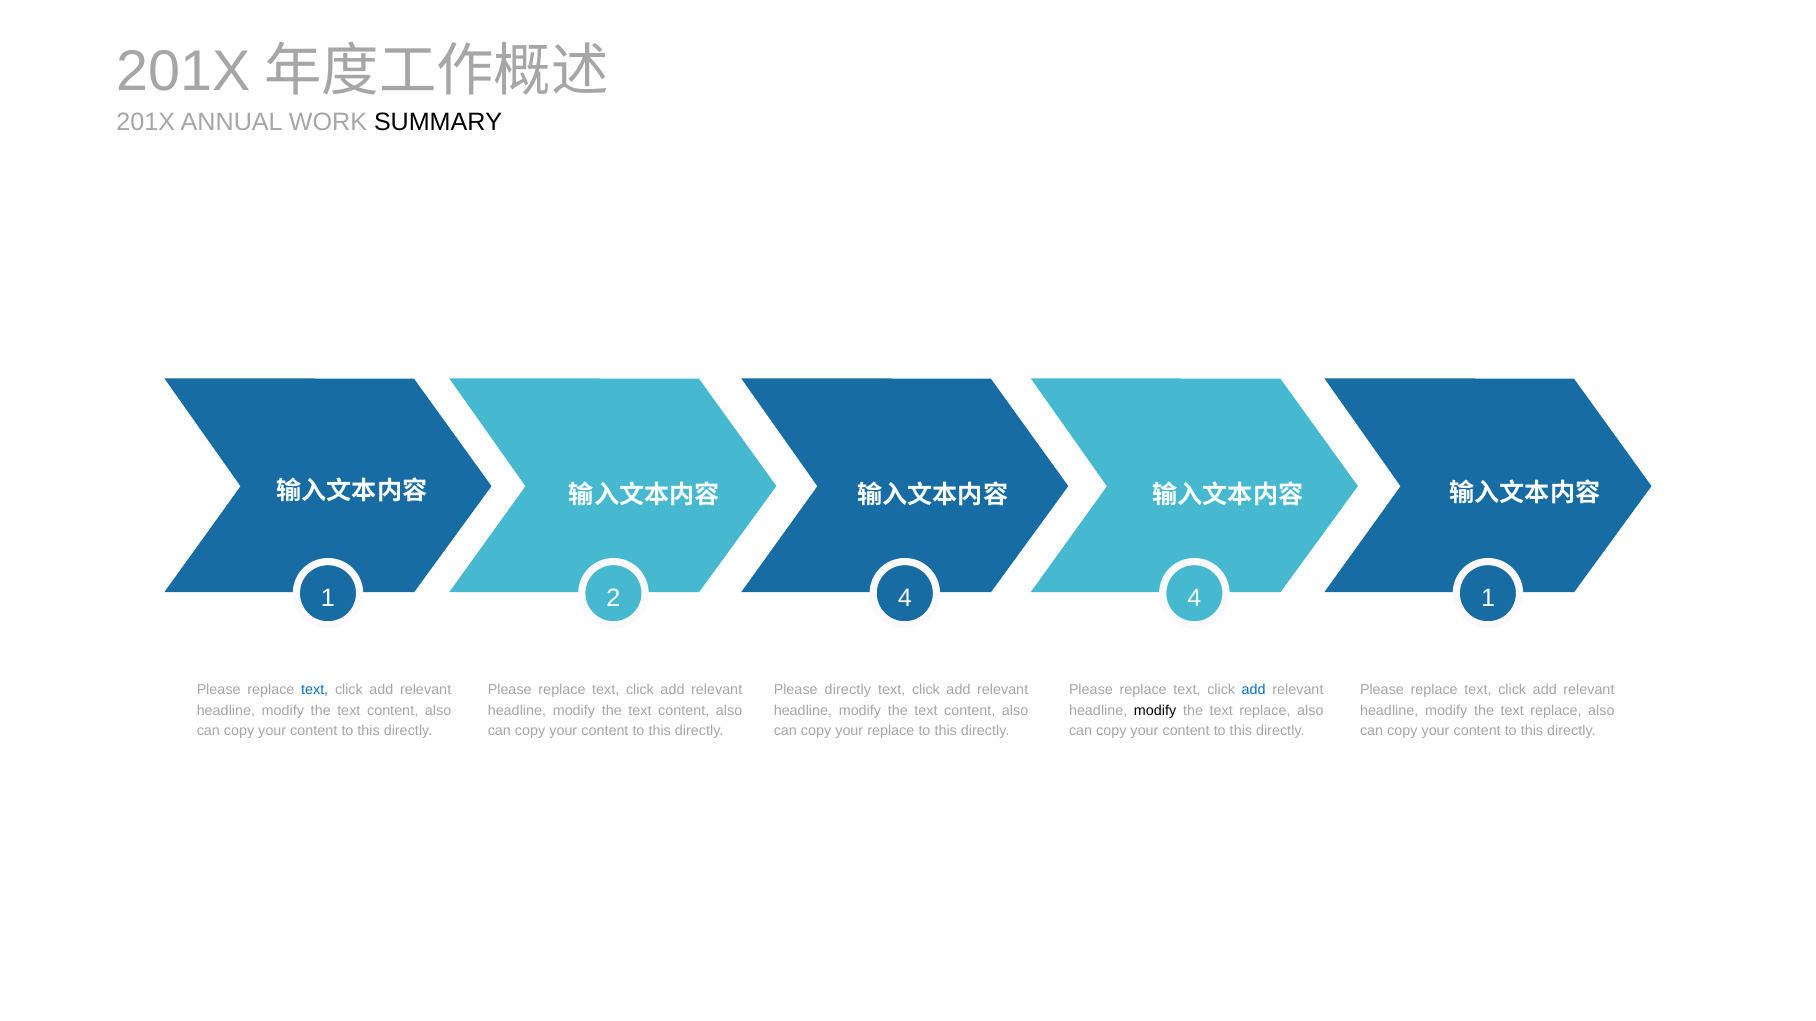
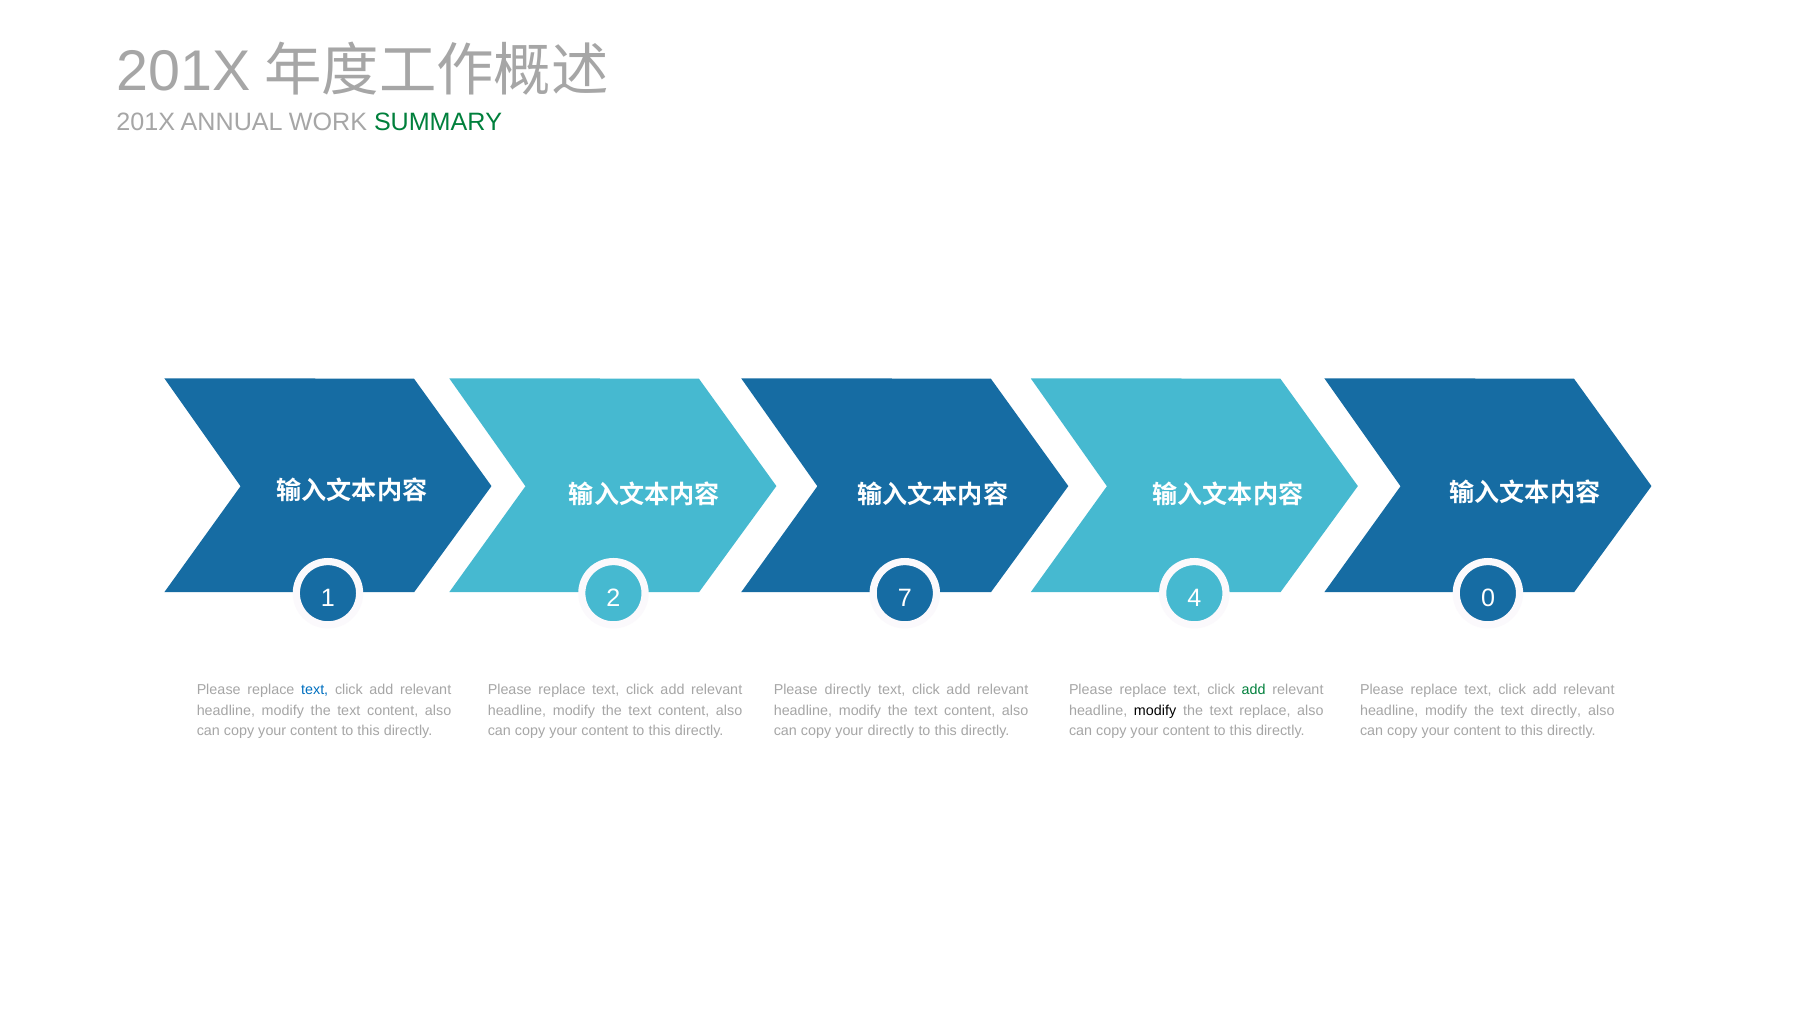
SUMMARY colour: black -> green (438, 122)
2 4: 4 -> 7 (905, 598)
4 1: 1 -> 0 (1488, 598)
add colour: blue -> green (1254, 690)
replace: replace -> directly (1556, 711)
your replace: replace -> directly (891, 731)
